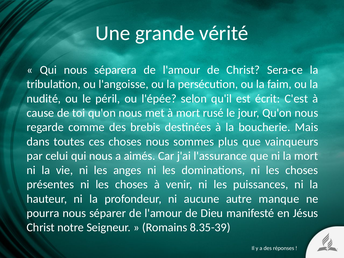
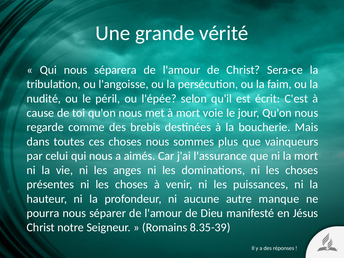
rusé: rusé -> voie (213, 113)
